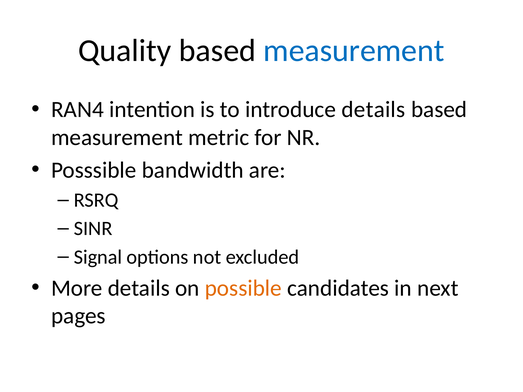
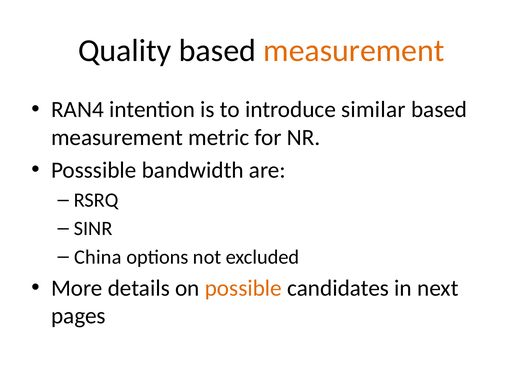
measurement colour: blue -> orange (354, 51)
introduce details: details -> similar (373, 110)
Signal: Signal -> China (98, 257)
